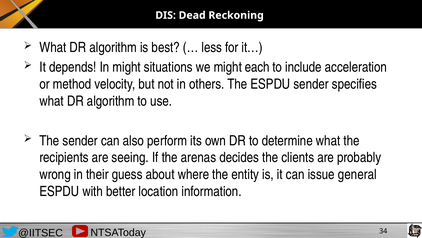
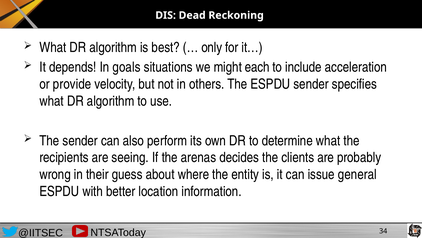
less: less -> only (212, 47)
In might: might -> goals (127, 67)
method: method -> provide (72, 84)
